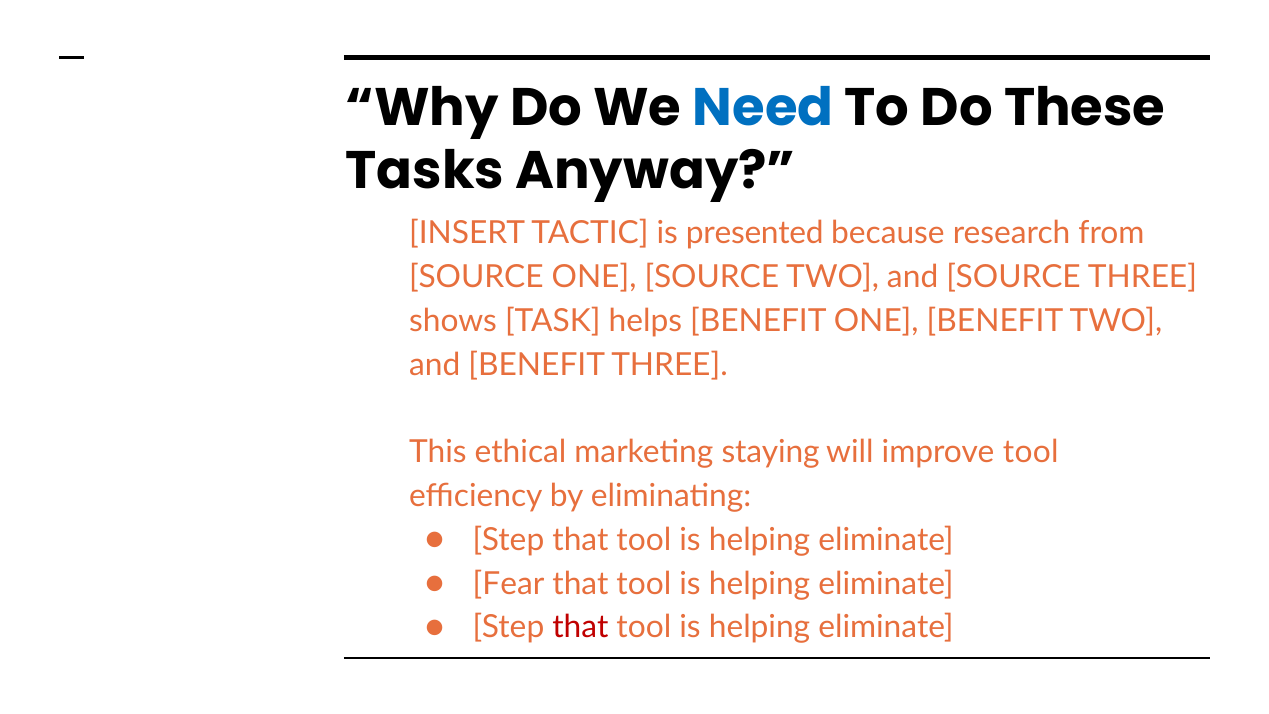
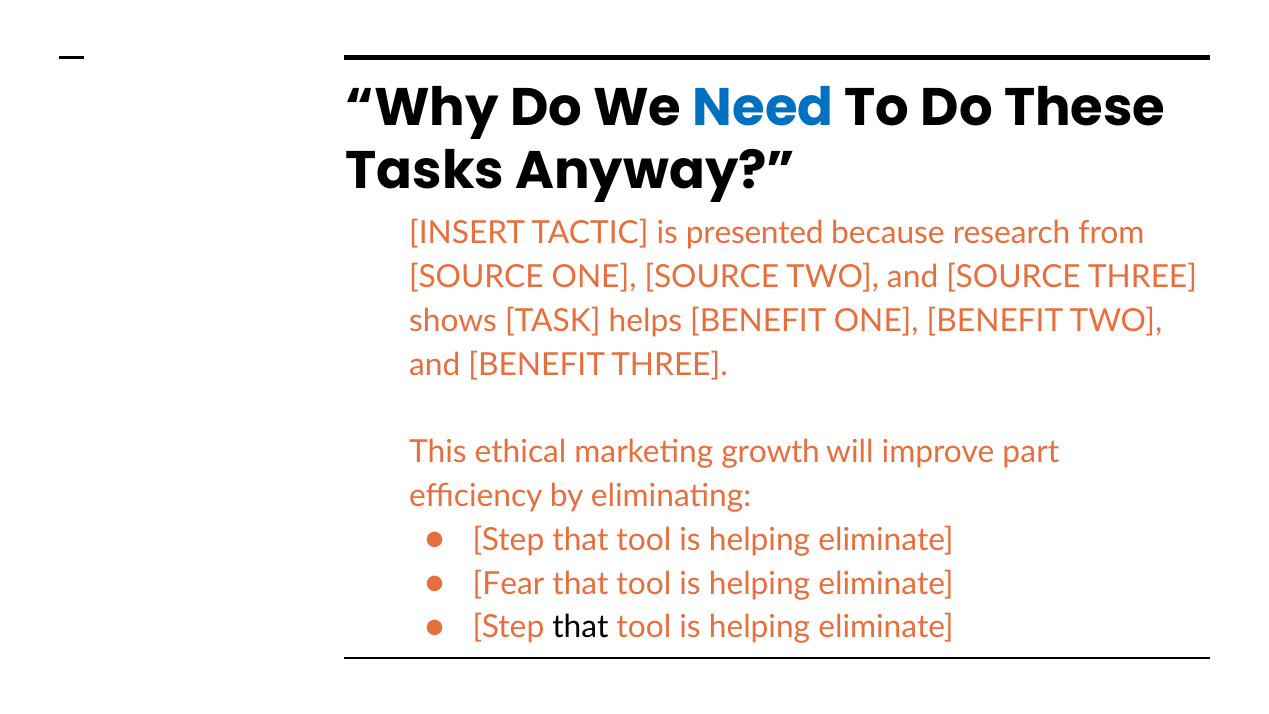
staying: staying -> growth (771, 452)
improve tool: tool -> part (1031, 452)
that colour: red -> black (580, 627)
